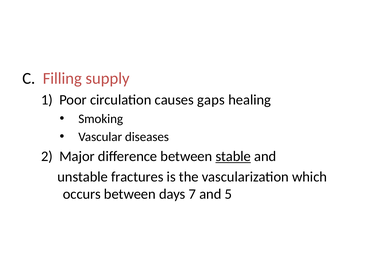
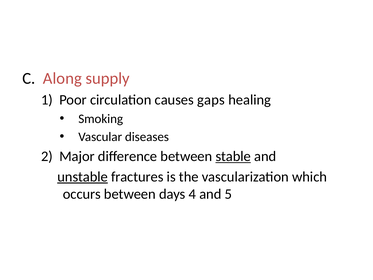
Filling: Filling -> Along (62, 78)
unstable underline: none -> present (83, 177)
7: 7 -> 4 (192, 194)
